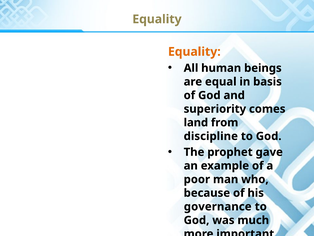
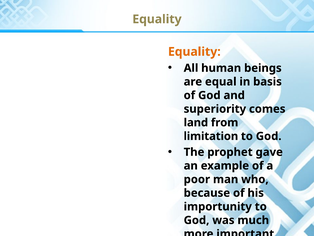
discipline: discipline -> limitation (211, 136)
governance: governance -> importunity (218, 206)
